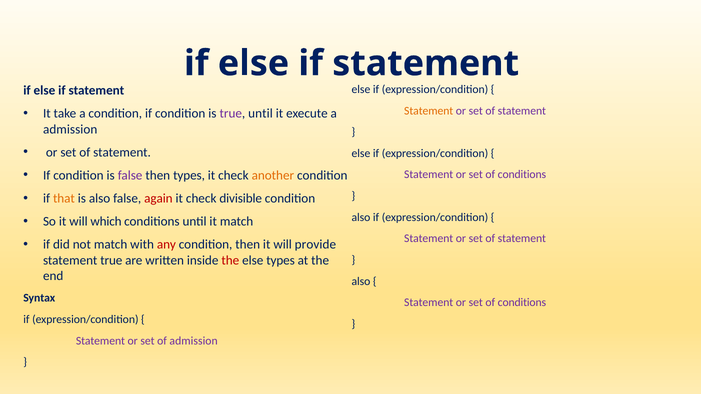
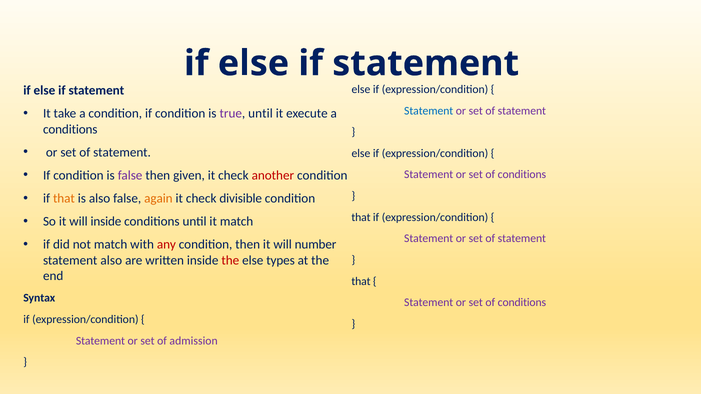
Statement colour: orange -> blue (429, 111)
admission: admission -> conditions (70, 129)
then types: types -> given (189, 175)
another colour: orange -> red (273, 175)
again colour: red -> orange (158, 199)
also: also -> that (361, 217)
will which: which -> inside (106, 222)
provide: provide -> number (316, 245)
statement true: true -> also (111, 261)
also: also -> that (361, 281)
